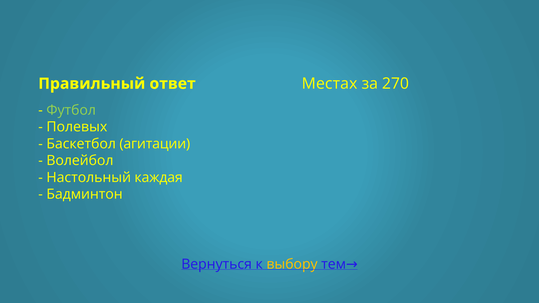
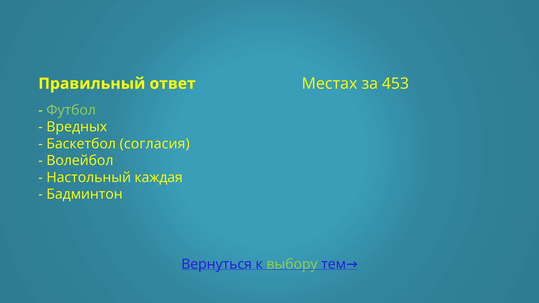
270: 270 -> 453 (395, 84)
Полевых: Полевых -> Вредных (77, 127)
агитации: агитации -> согласия (155, 144)
выбору colour: yellow -> light green (292, 264)
